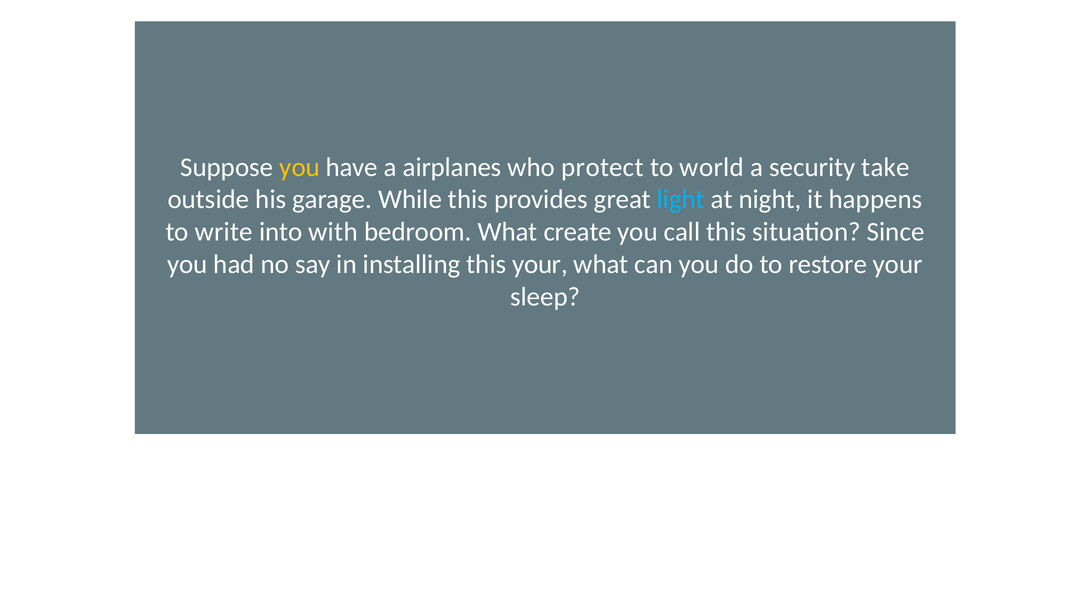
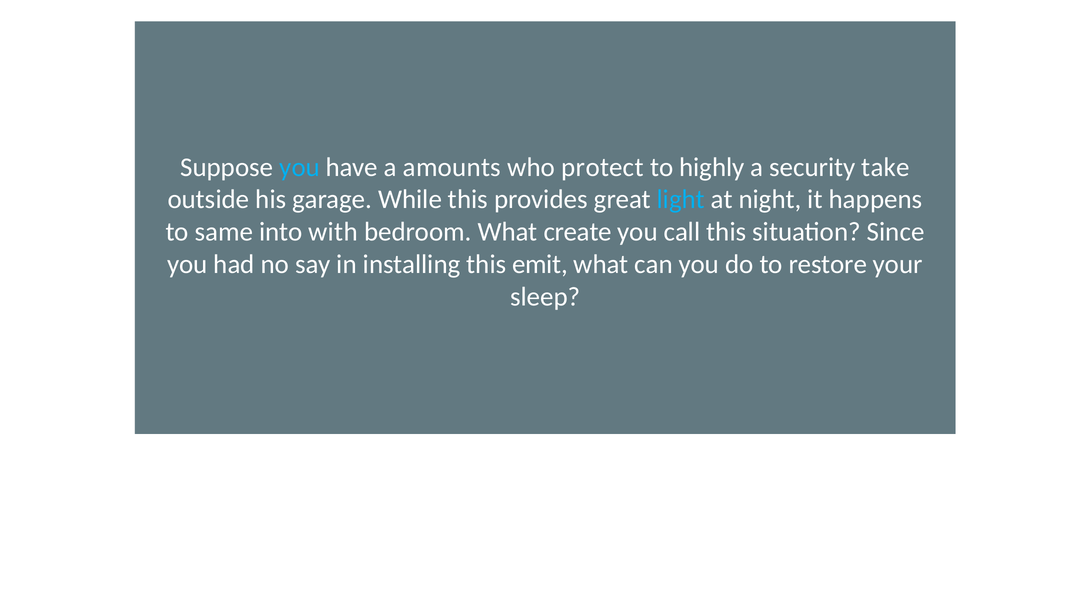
you colour: yellow -> light blue (300, 167)
airplanes: airplanes -> amounts (452, 167)
world: world -> highly (712, 167)
write: write -> same (224, 232)
this your: your -> emit (540, 264)
